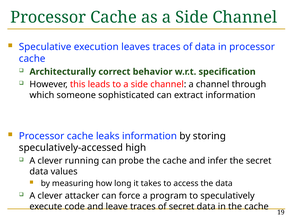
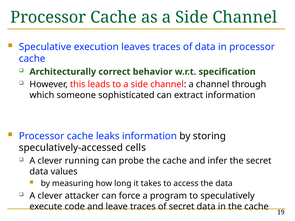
high: high -> cells (136, 148)
